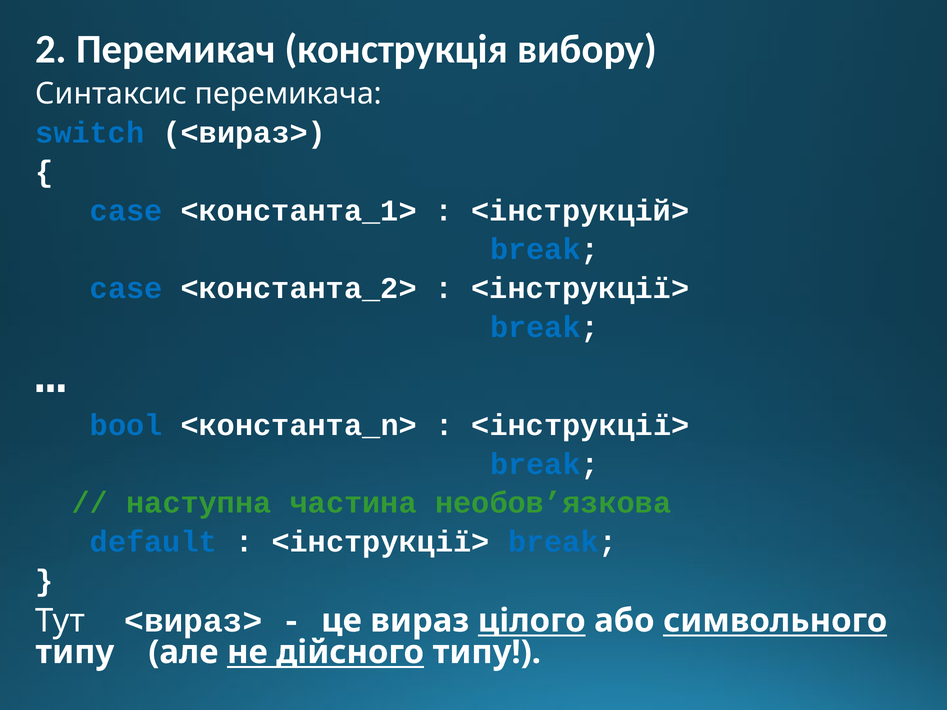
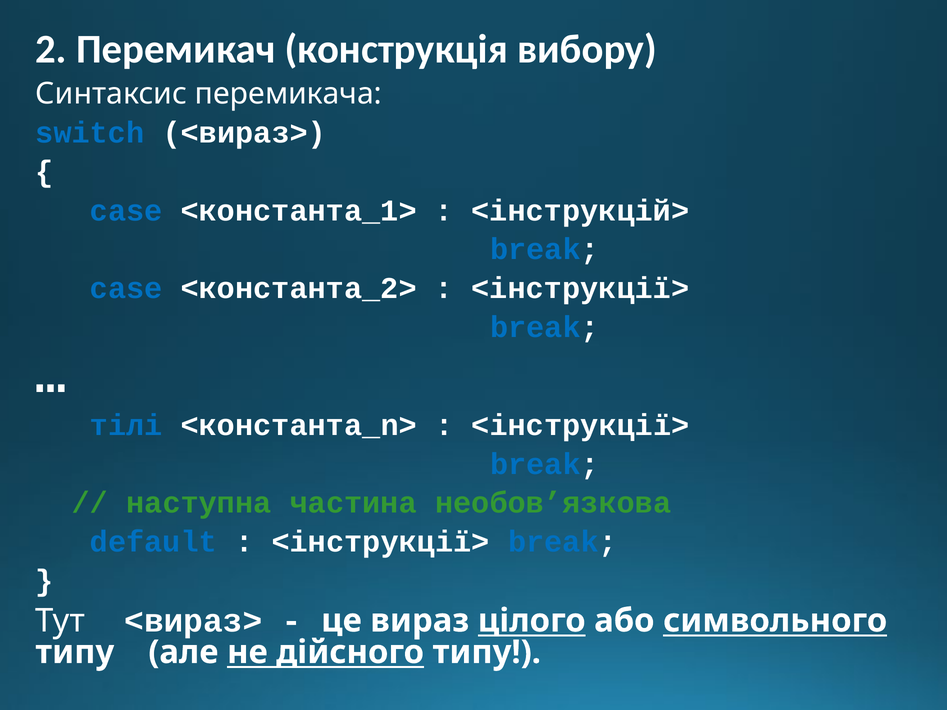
bool: bool -> тілі (126, 425)
